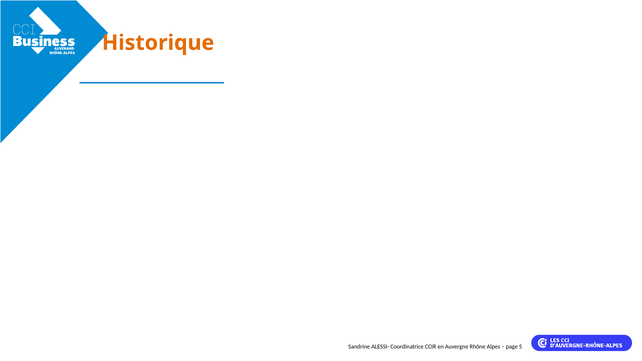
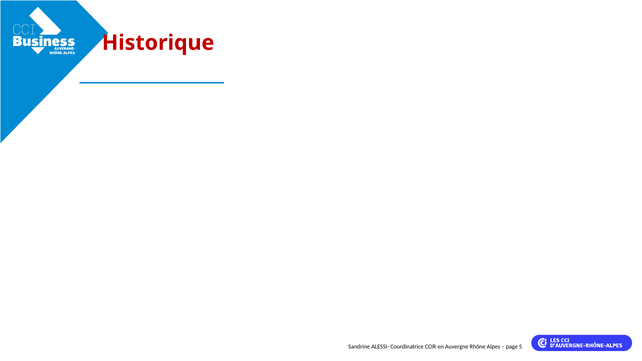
Historique colour: orange -> red (158, 43)
